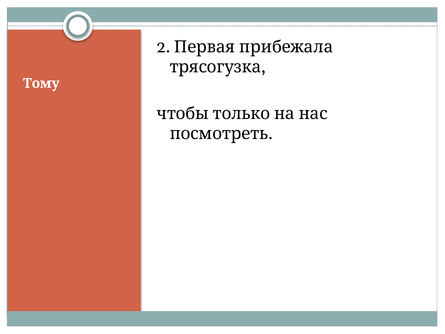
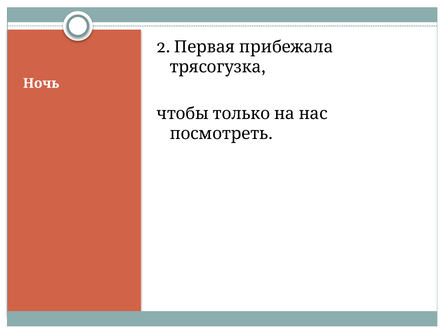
Тому: Тому -> Ночь (41, 83)
